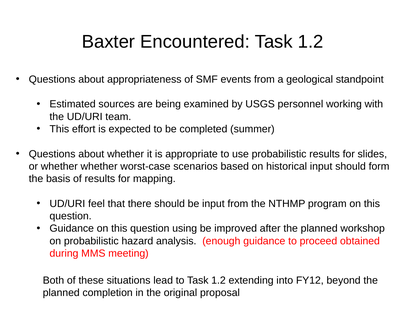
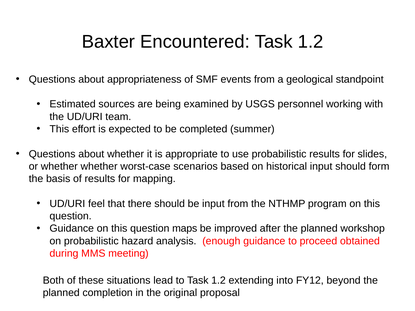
using: using -> maps (185, 229)
